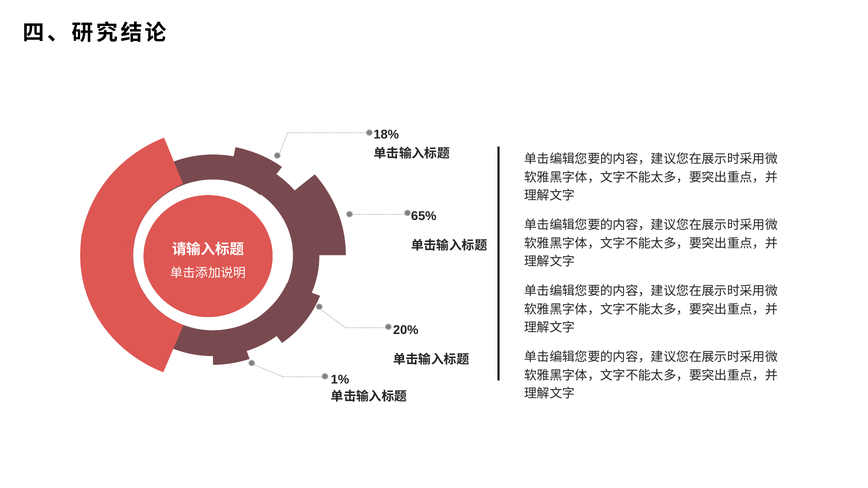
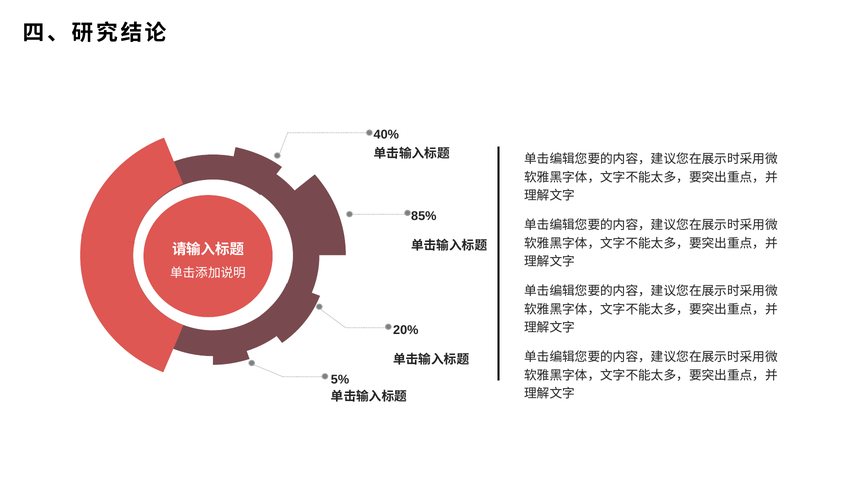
18%: 18% -> 40% (386, 135)
65%: 65% -> 85% (424, 216)
1%: 1% -> 5% (340, 380)
